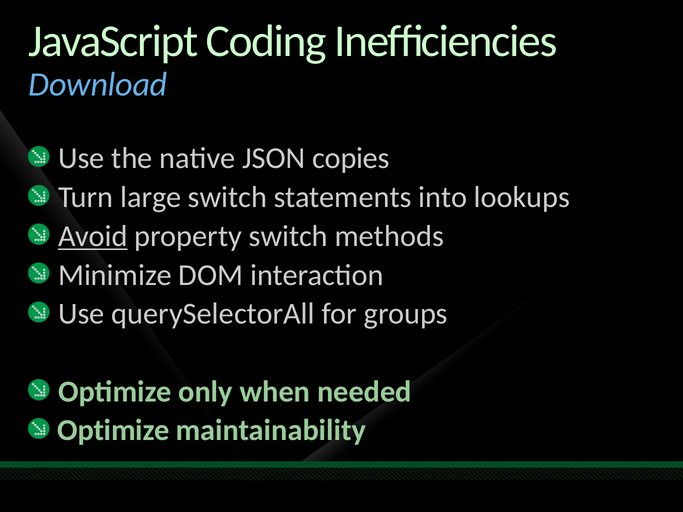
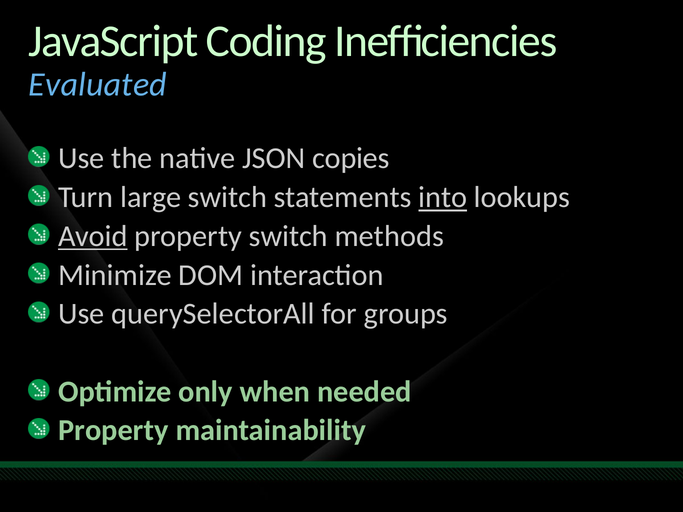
Download: Download -> Evaluated (98, 85)
into underline: none -> present (443, 197)
Optimize: Optimize -> Property (113, 431)
